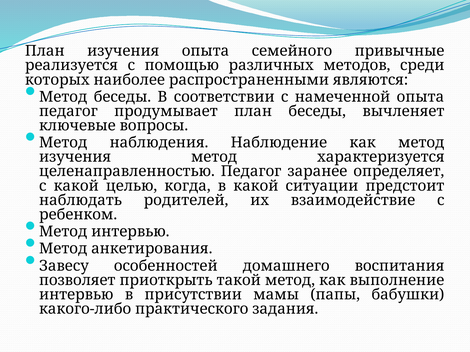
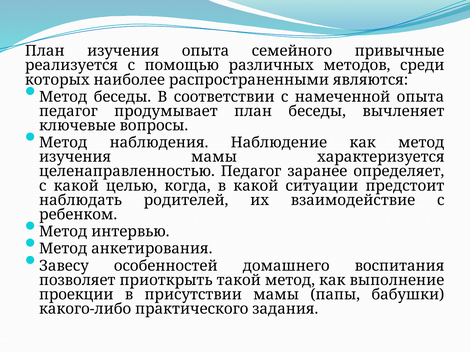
изучения метод: метод -> мамы (214, 157)
интервью: интервью -> проекции (76, 295)
